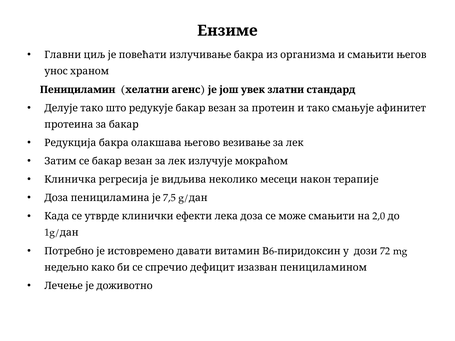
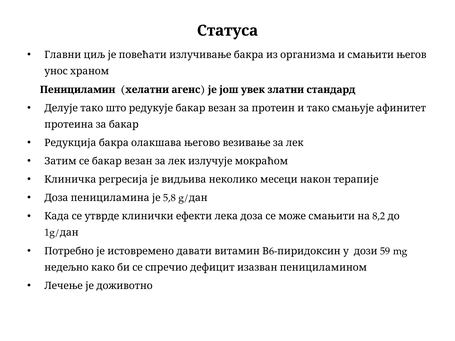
Ензиме: Ензиме -> Статуса (228, 31)
7,5: 7,5 -> 5,8 (169, 198)
2,0: 2,0 -> 8,2 (379, 216)
72: 72 -> 59 (385, 251)
